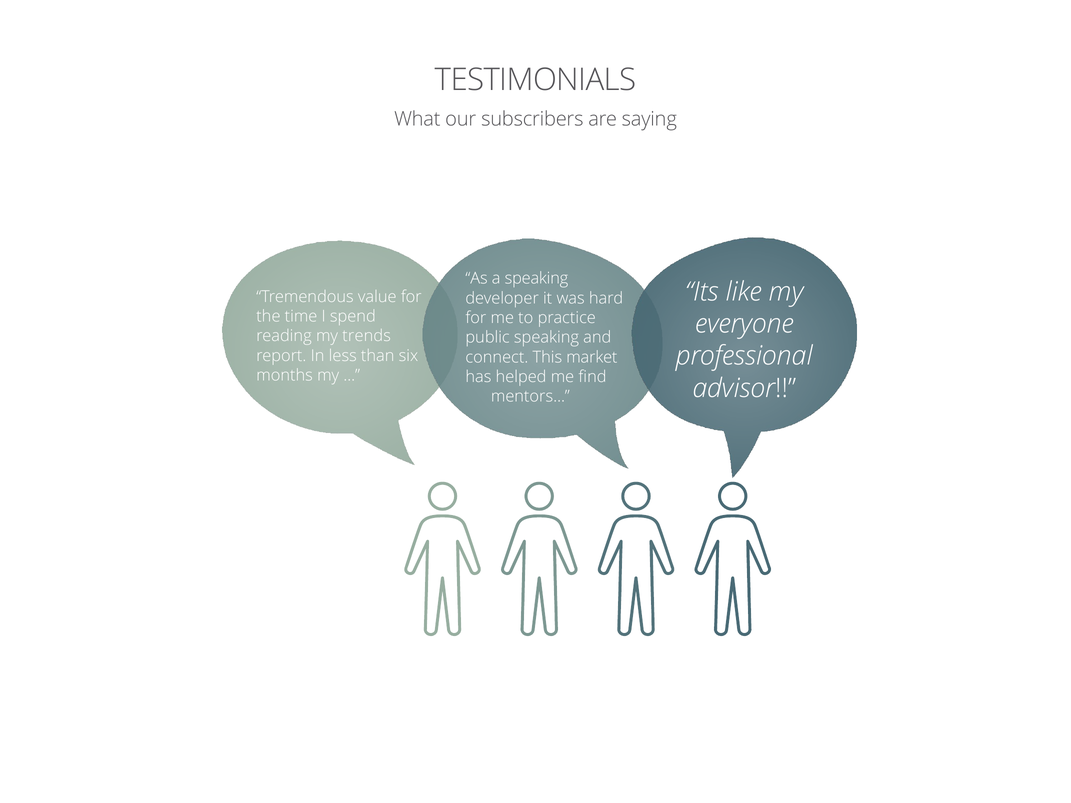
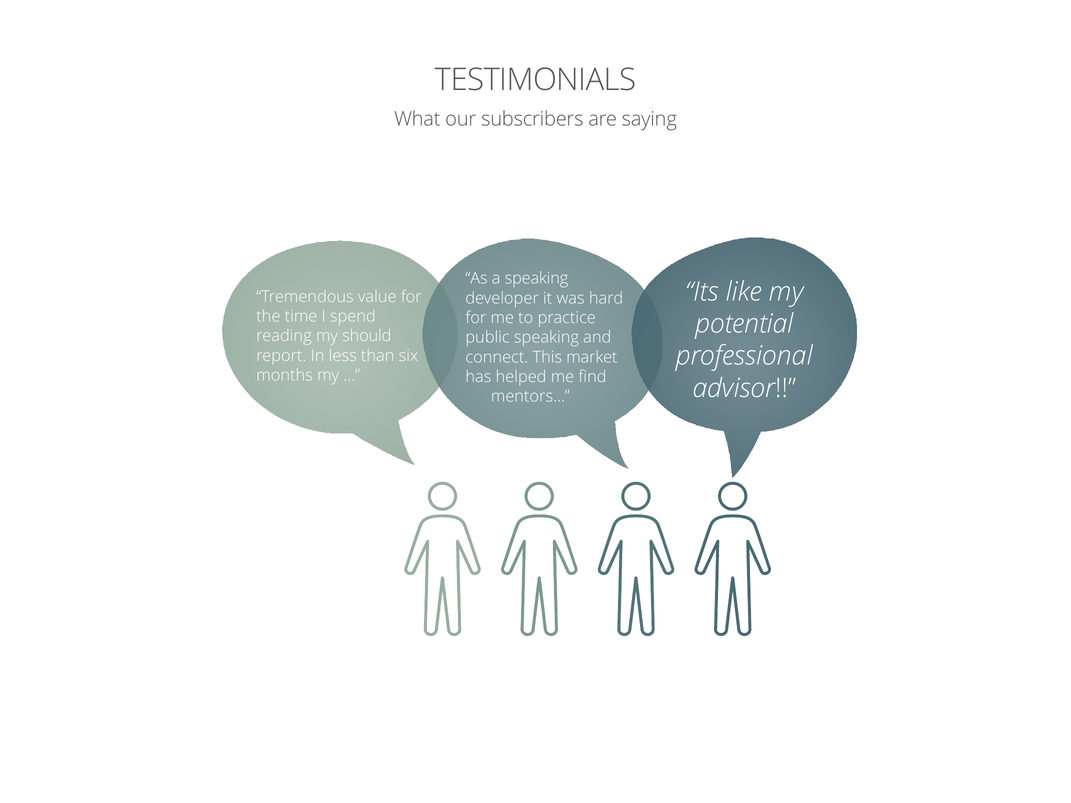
everyone: everyone -> potential (744, 324)
trends: trends -> should (367, 336)
